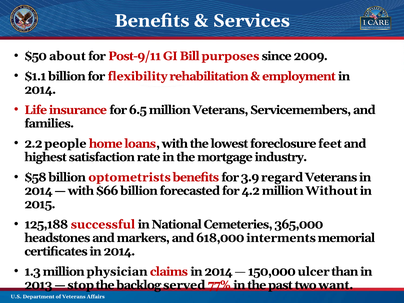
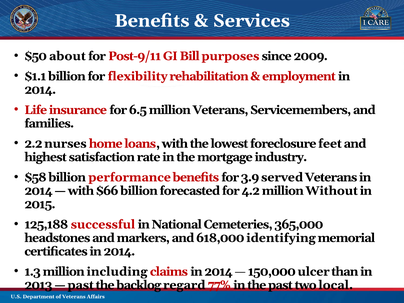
people: people -> nurses (65, 144)
optometrists: optometrists -> performance (130, 177)
regard: regard -> served (282, 177)
interments: interments -> identifying (281, 238)
physician: physician -> including (117, 272)
stop: stop -> past (81, 285)
served: served -> regard (184, 285)
want: want -> local (336, 285)
